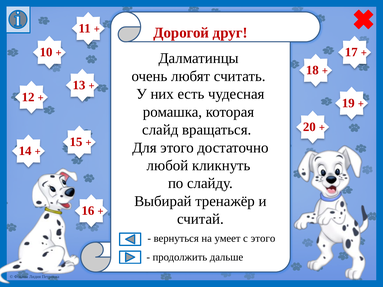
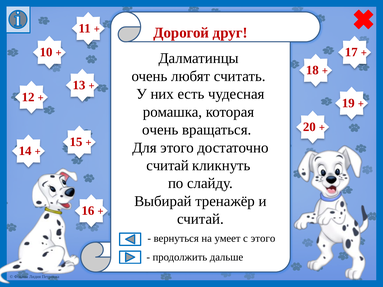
слайд: слайд -> очень (160, 130)
любой: любой -> считай (168, 166)
